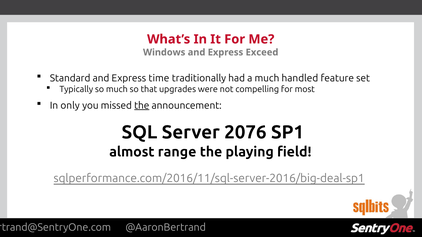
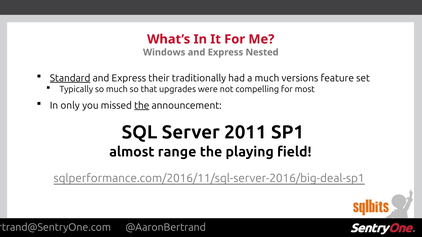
Exceed: Exceed -> Nested (262, 52)
Standard underline: none -> present (70, 78)
time: time -> their (159, 78)
handled: handled -> versions (300, 78)
2076: 2076 -> 2011 (245, 132)
